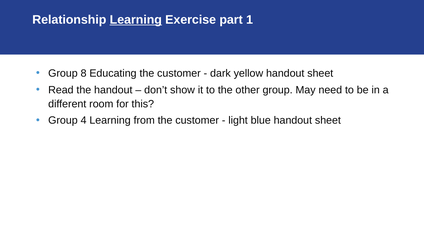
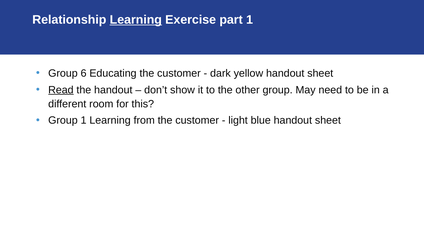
8: 8 -> 6 (84, 73)
Read underline: none -> present (61, 90)
Group 4: 4 -> 1 (84, 121)
